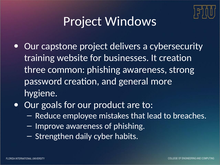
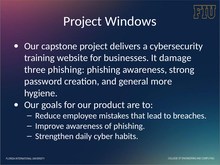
It creation: creation -> damage (175, 58)
three common: common -> phishing (66, 70)
